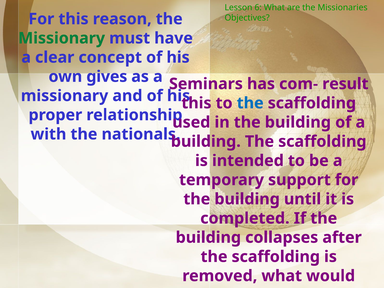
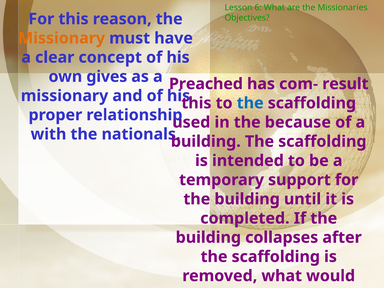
Missionary colour: green -> orange (62, 38)
Seminars: Seminars -> Preached (206, 84)
in the building: building -> because (298, 122)
